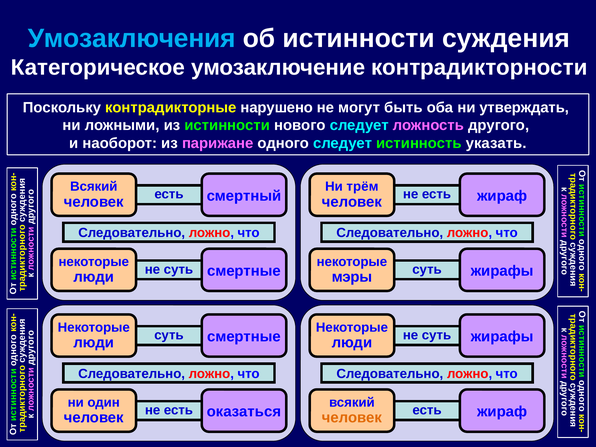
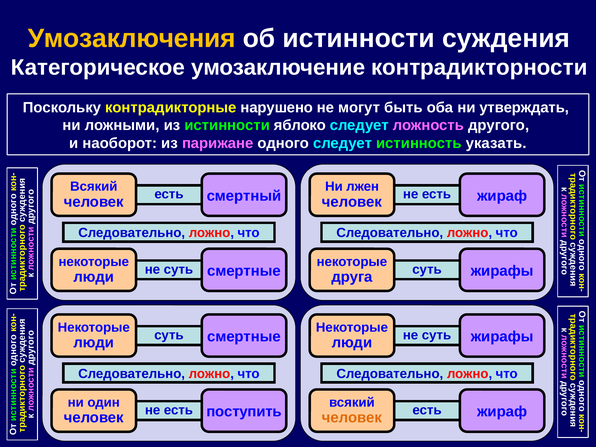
Умозаключения colour: light blue -> yellow (132, 38)
нового: нового -> яблоко (300, 125)
трём: трём -> лжен (363, 187)
мэры: мэры -> друга (352, 277)
оказаться: оказаться -> поступить (244, 412)
